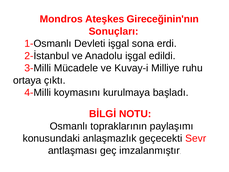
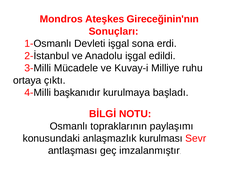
koymasını: koymasını -> başkanıdır (77, 92)
geçecekti: geçecekti -> kurulması (161, 138)
